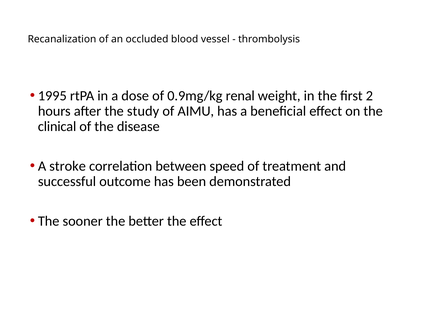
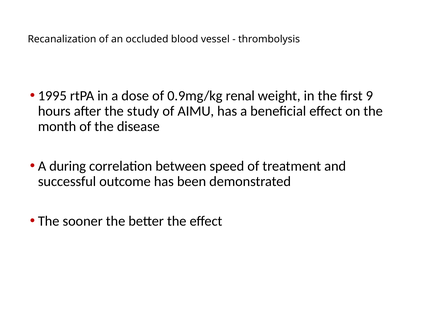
2: 2 -> 9 (369, 96)
clinical: clinical -> month (57, 127)
stroke: stroke -> during (68, 166)
